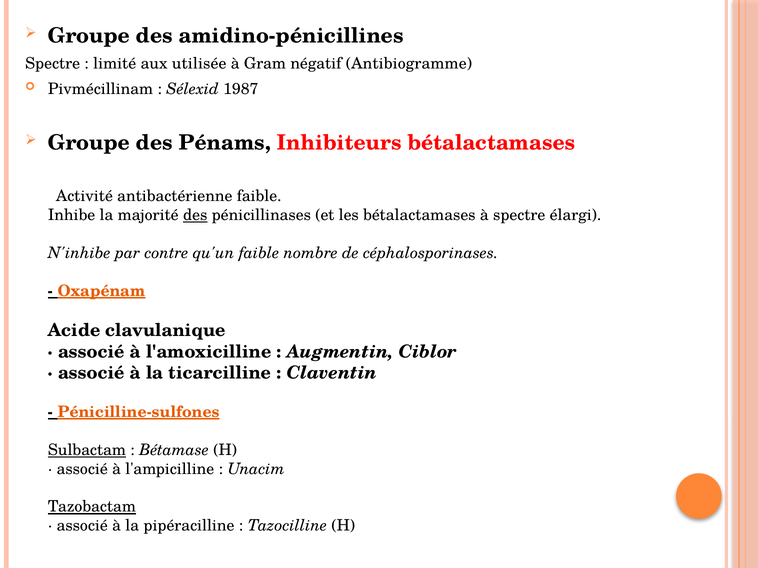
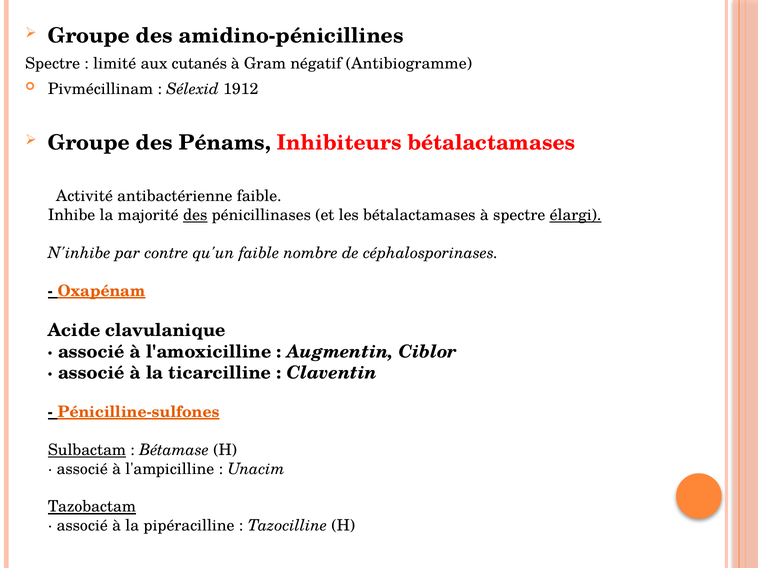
utilisée: utilisée -> cutanés (199, 64)
1987: 1987 -> 1912 (241, 89)
élargi underline: none -> present (576, 215)
